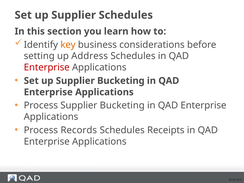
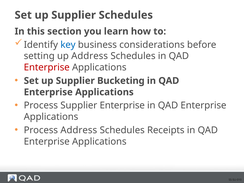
key colour: orange -> blue (68, 45)
Process Supplier Bucketing: Bucketing -> Enterprise (122, 105)
Process Records: Records -> Address (79, 130)
